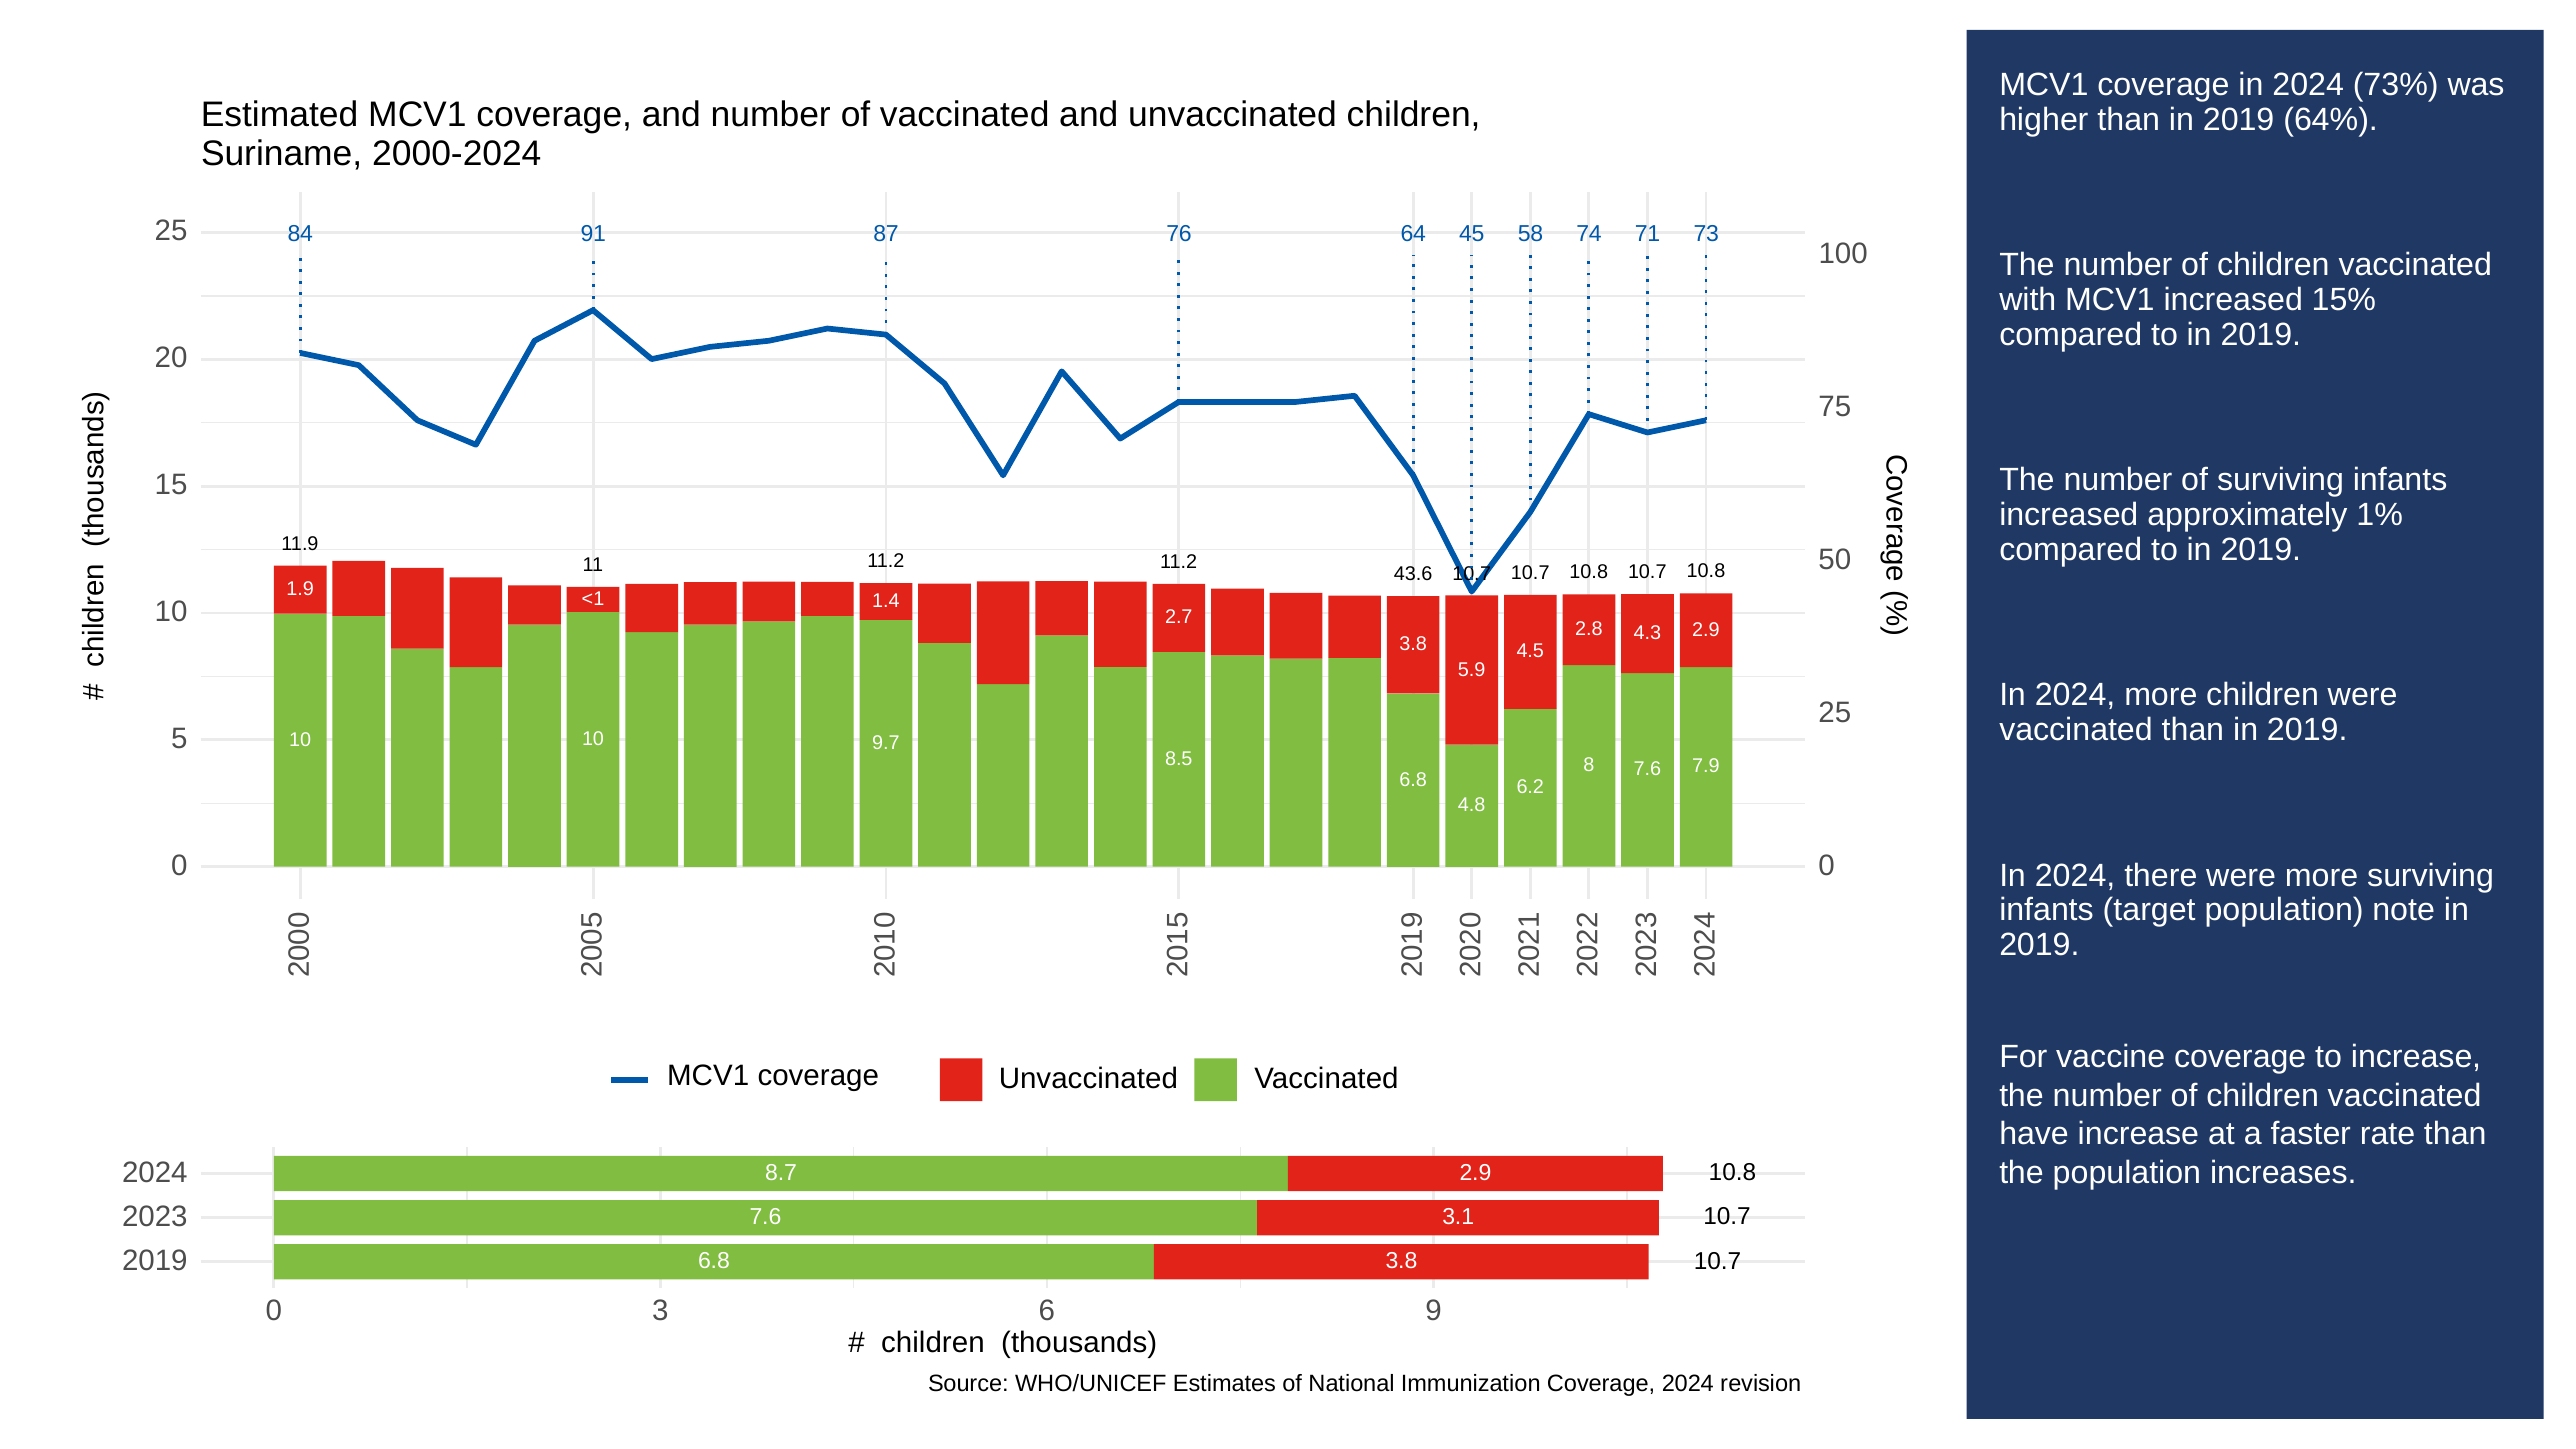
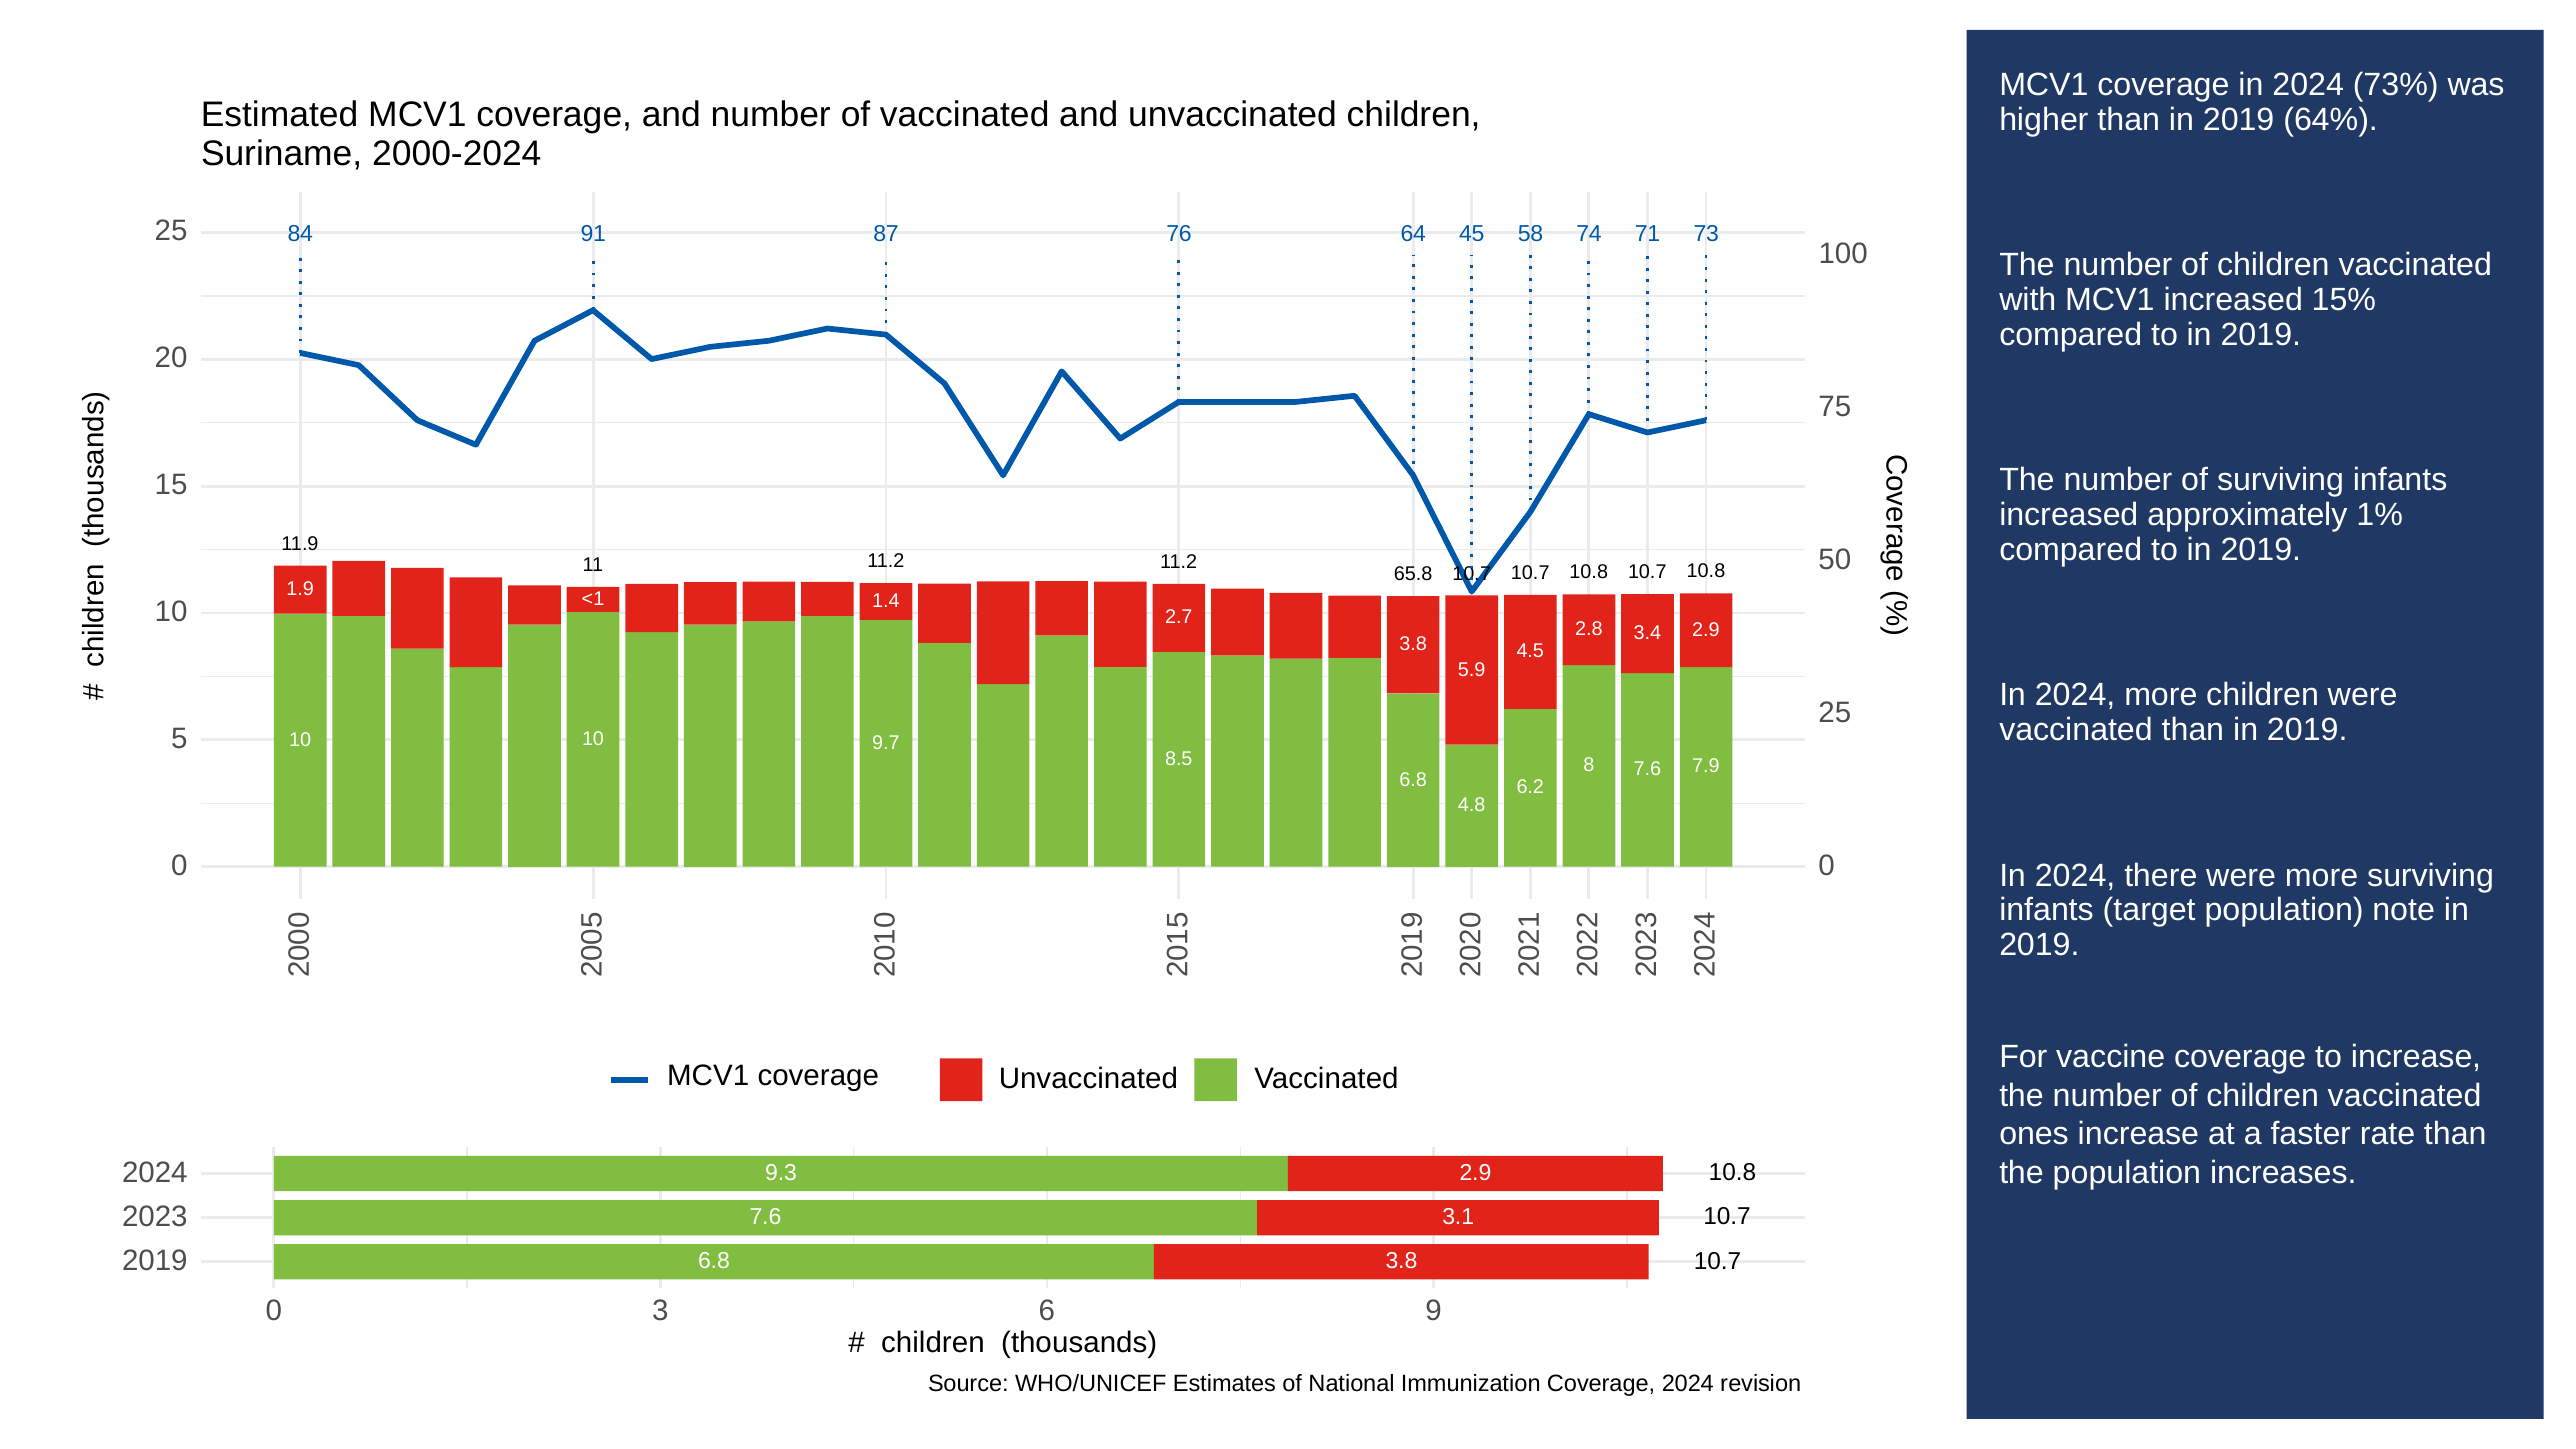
43.6: 43.6 -> 65.8 (1413, 574)
4.3: 4.3 -> 3.4 (1647, 633)
have: have -> ones (2034, 1134)
8.7: 8.7 -> 9.3 (781, 1173)
